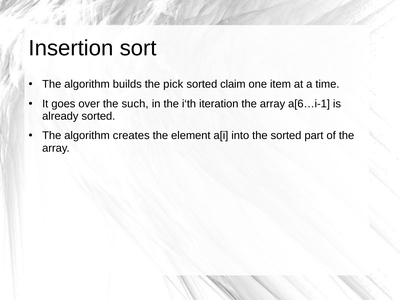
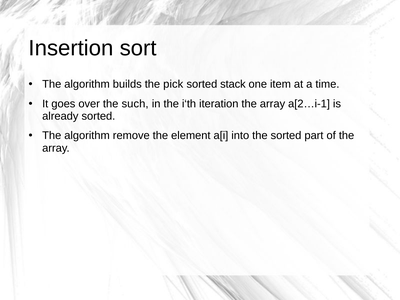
claim: claim -> stack (233, 84)
a[6…i-1: a[6…i-1 -> a[2…i-1 (309, 104)
creates: creates -> remove (131, 136)
